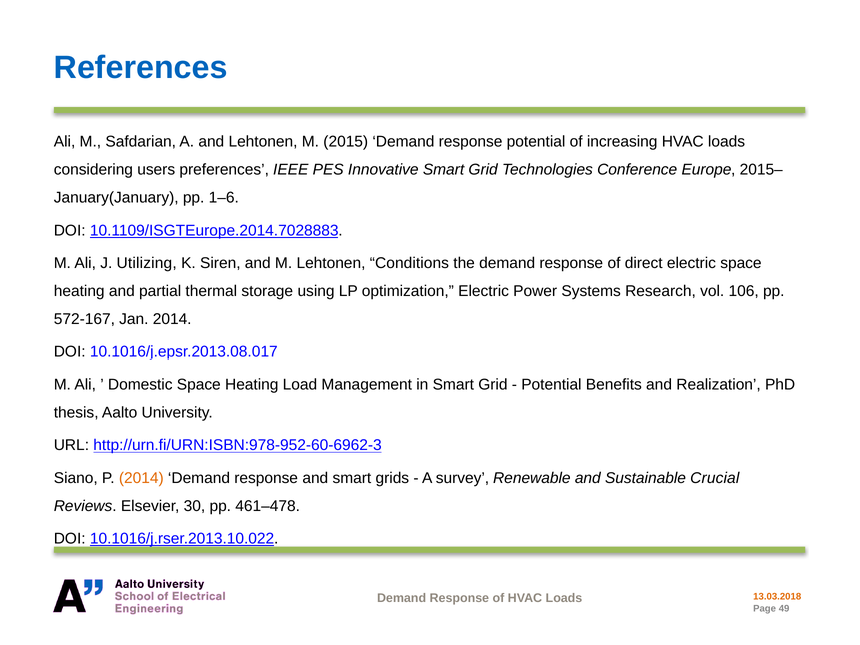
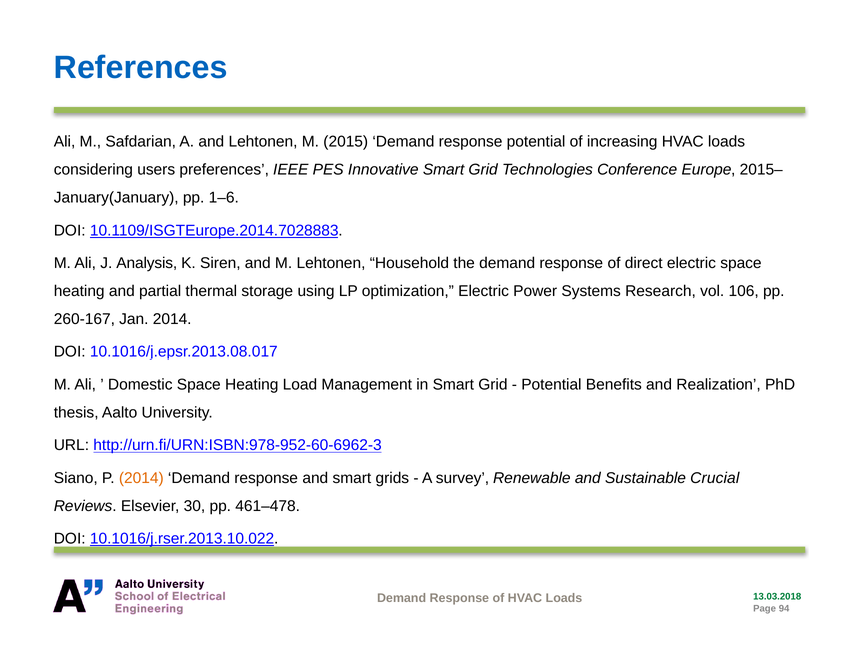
Utilizing: Utilizing -> Analysis (147, 263)
Conditions: Conditions -> Household (409, 263)
572-167: 572-167 -> 260-167 (84, 319)
13.03.2018 colour: orange -> green (777, 596)
49: 49 -> 94 (784, 609)
